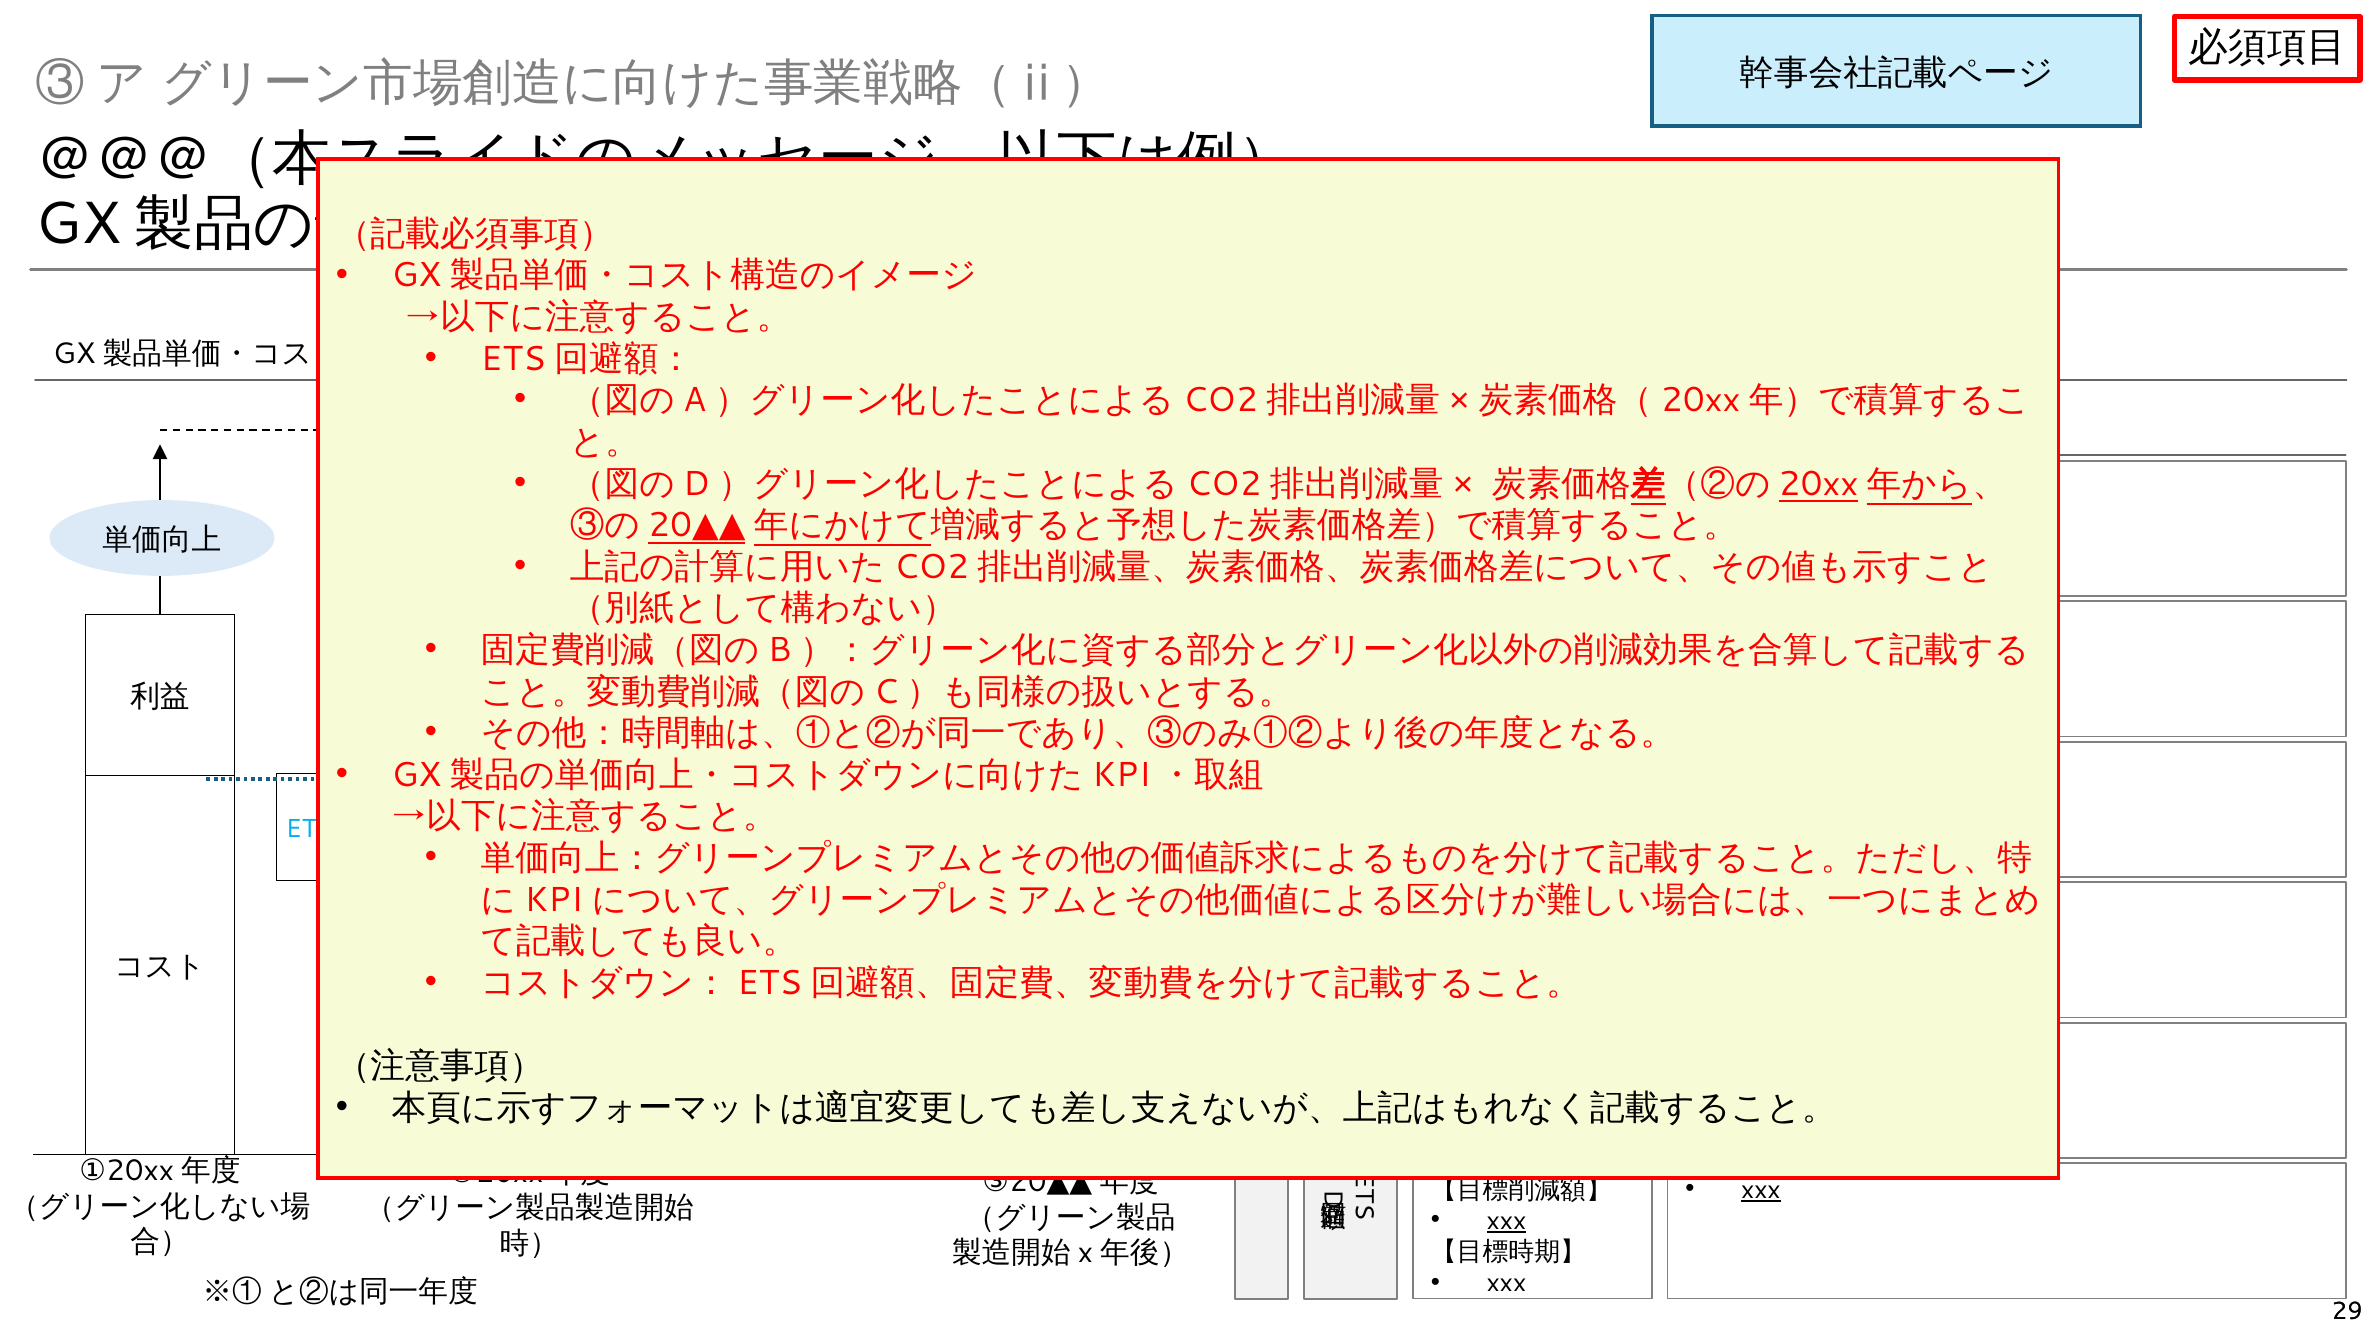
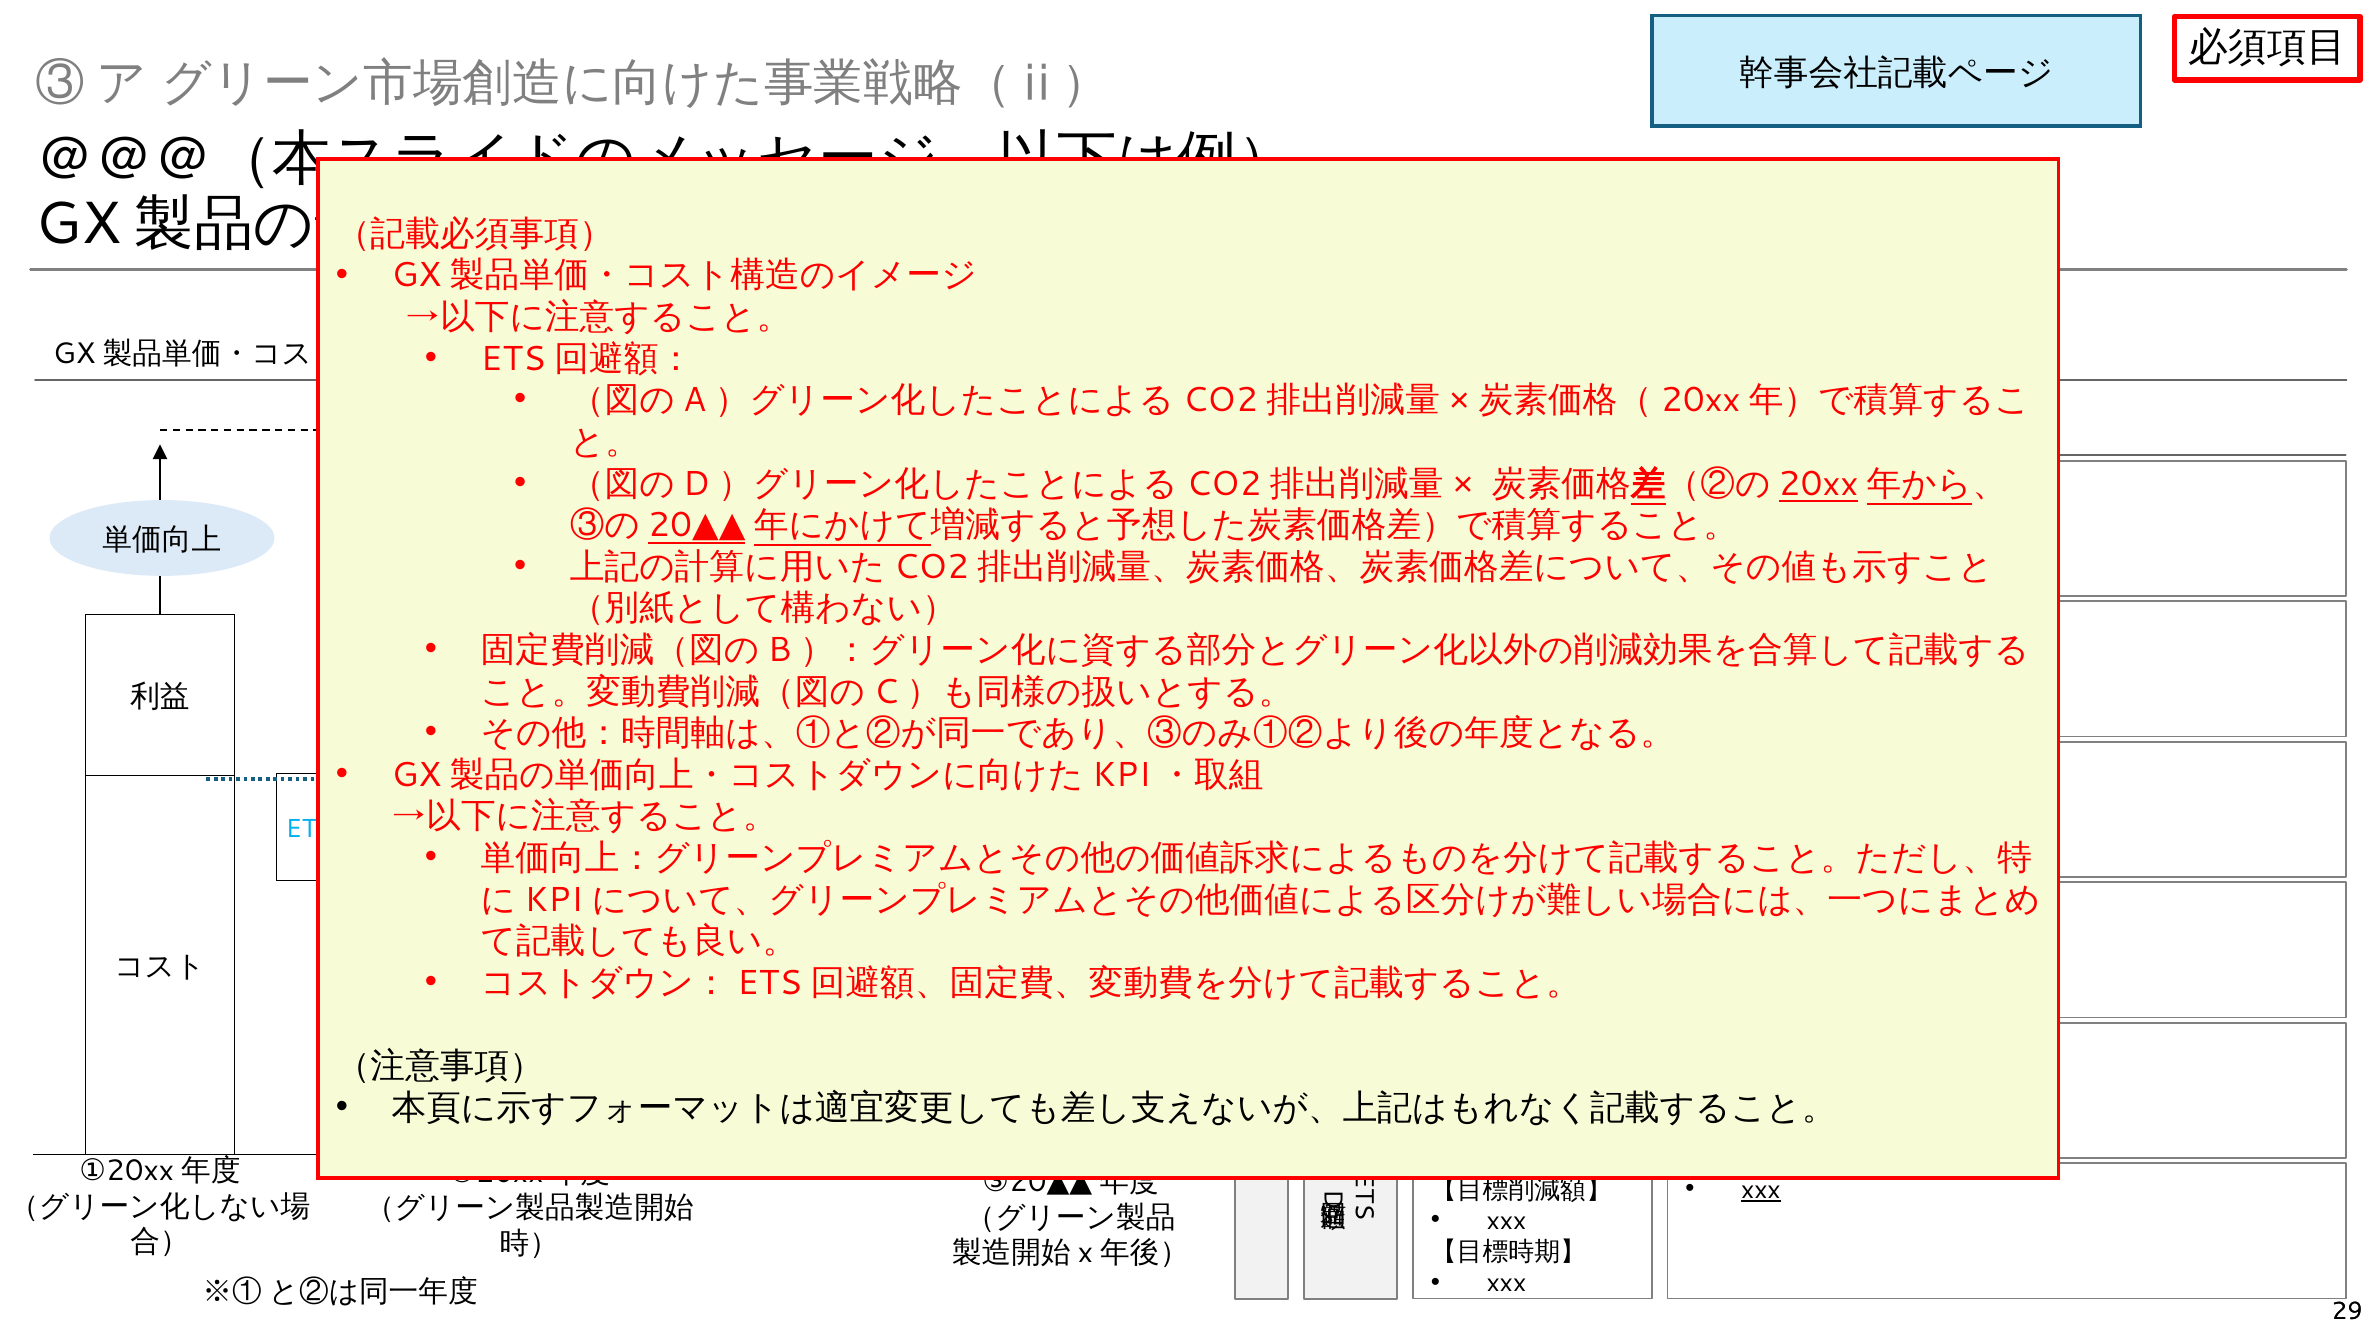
xxx underline: present -> none (1507, 1221)
